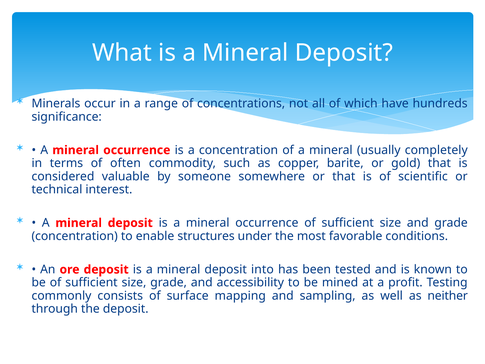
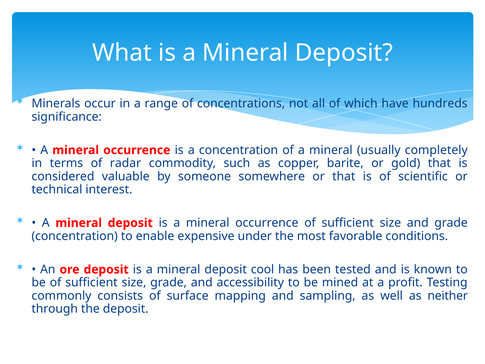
often: often -> radar (126, 163)
structures: structures -> expensive (206, 236)
into: into -> cool (263, 269)
